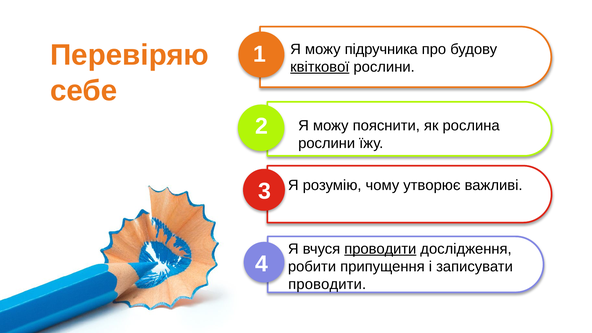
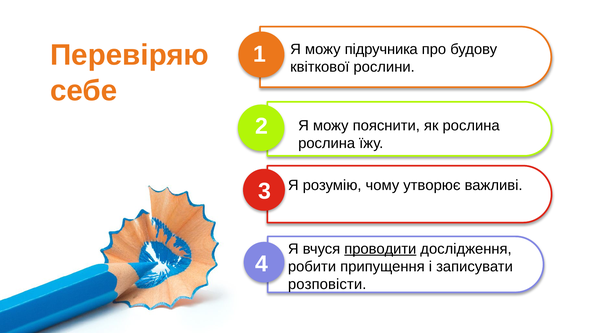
квіткової underline: present -> none (320, 67)
рослини: рослини -> рослина (327, 143)
проводити: проводити -> розповісти (327, 284)
